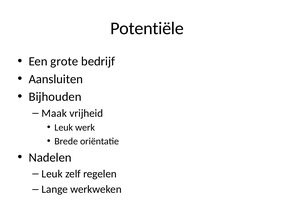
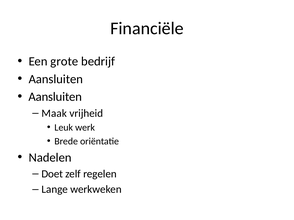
Potentiële: Potentiële -> Financiële (147, 28)
Bijhouden: Bijhouden -> Aansluiten (55, 97)
Leuk: Leuk -> Doet (52, 174)
